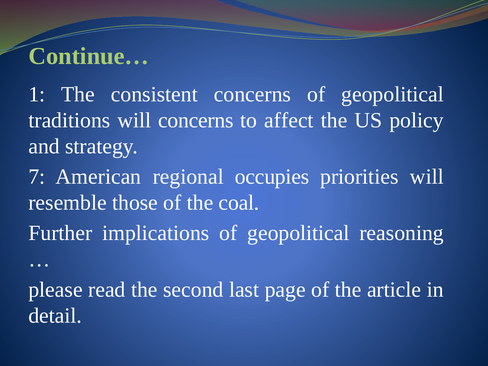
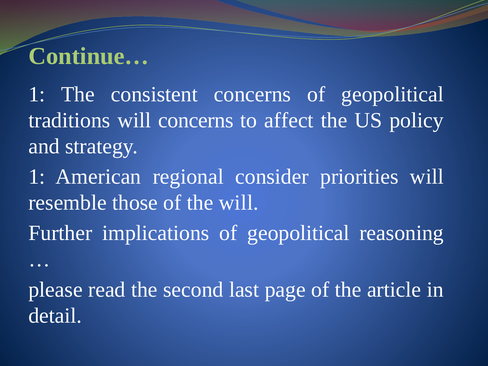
7: 7 -> 1 (37, 177)
occupies: occupies -> consider (272, 177)
the coal: coal -> will (239, 203)
